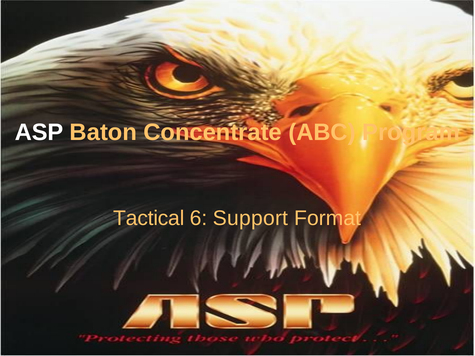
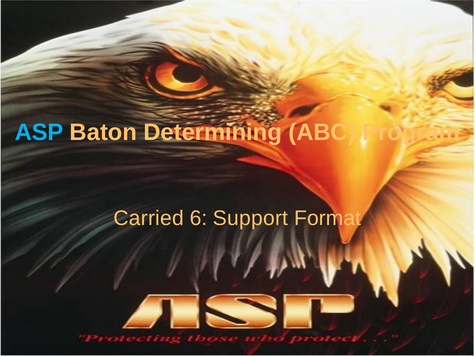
ASP colour: white -> light blue (39, 132)
Concentrate: Concentrate -> Determining (213, 132)
Tactical: Tactical -> Carried (149, 218)
